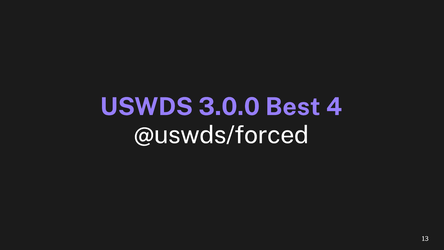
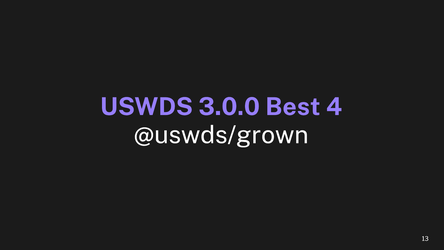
@uswds/forced: @uswds/forced -> @uswds/grown (221, 135)
